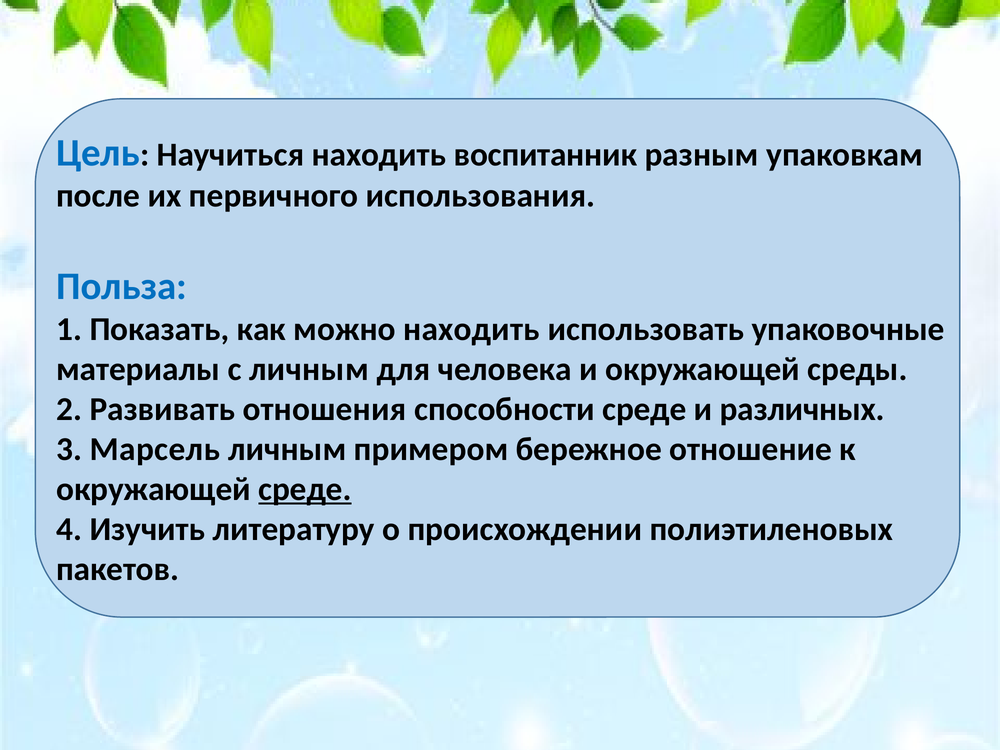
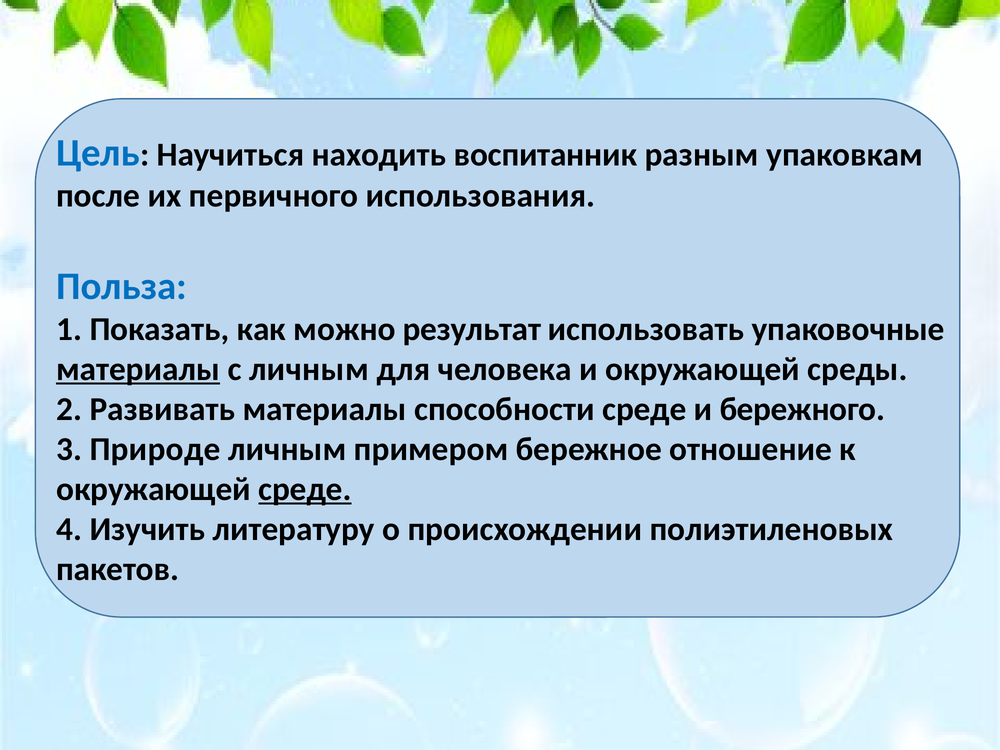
можно находить: находить -> результат (472, 329)
материалы underline: none -> present (138, 369)
Развивать отношения: отношения -> материалы (325, 409)
различных: различных -> бережного (802, 409)
Марсель: Марсель -> Природе (155, 449)
